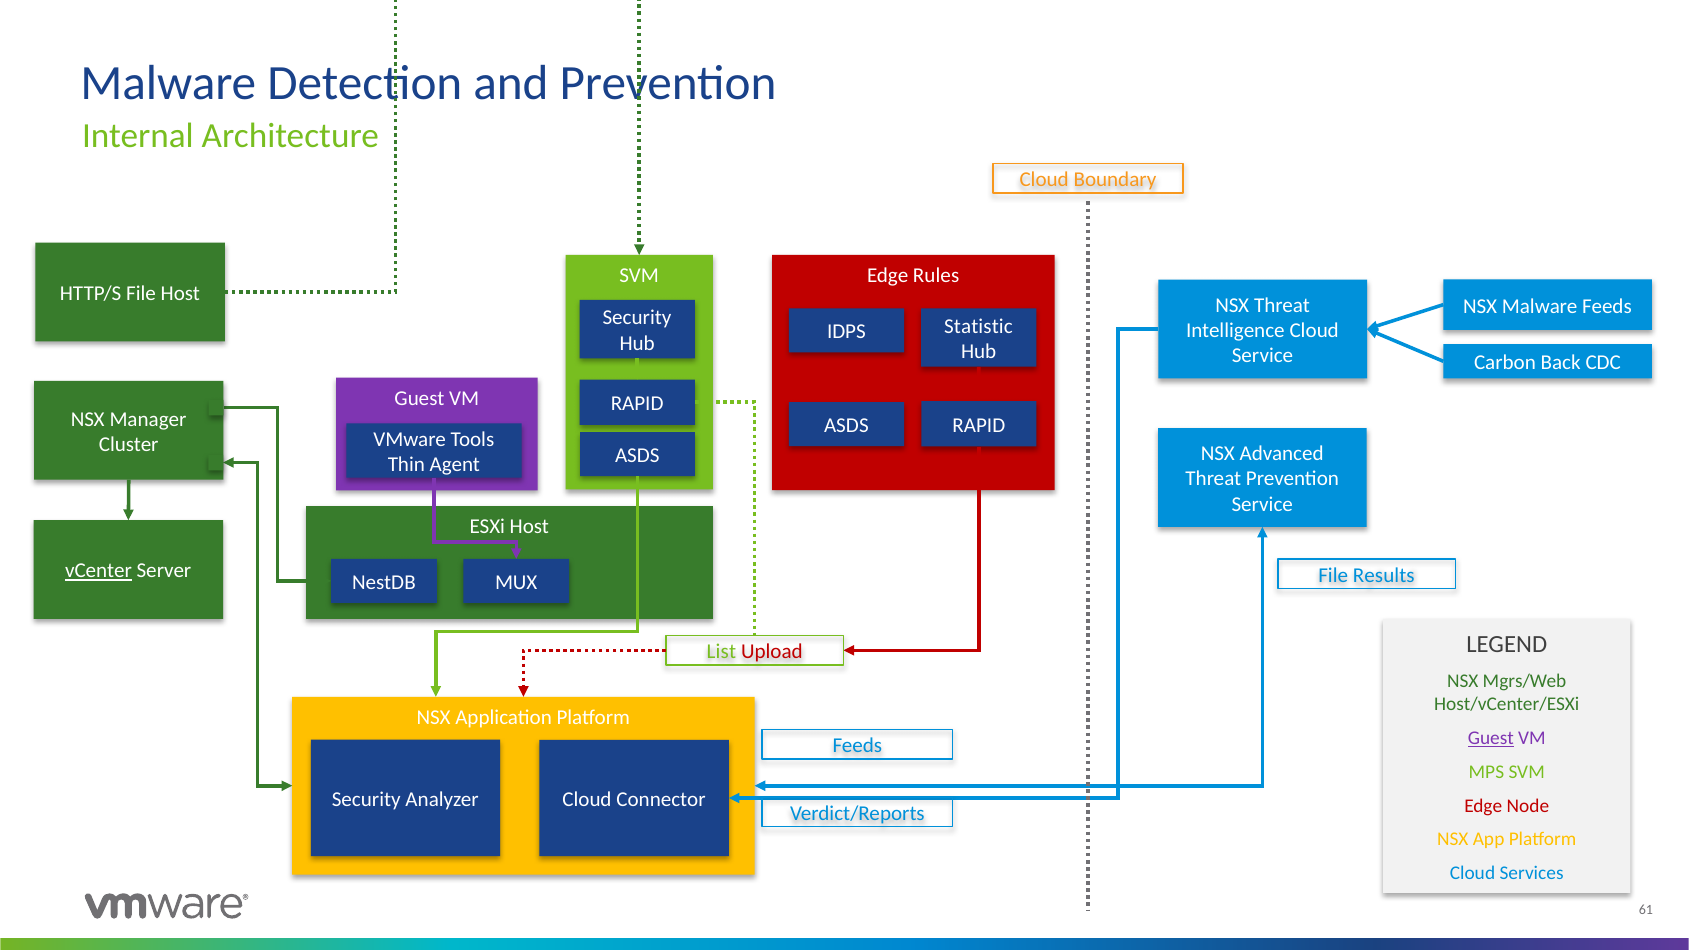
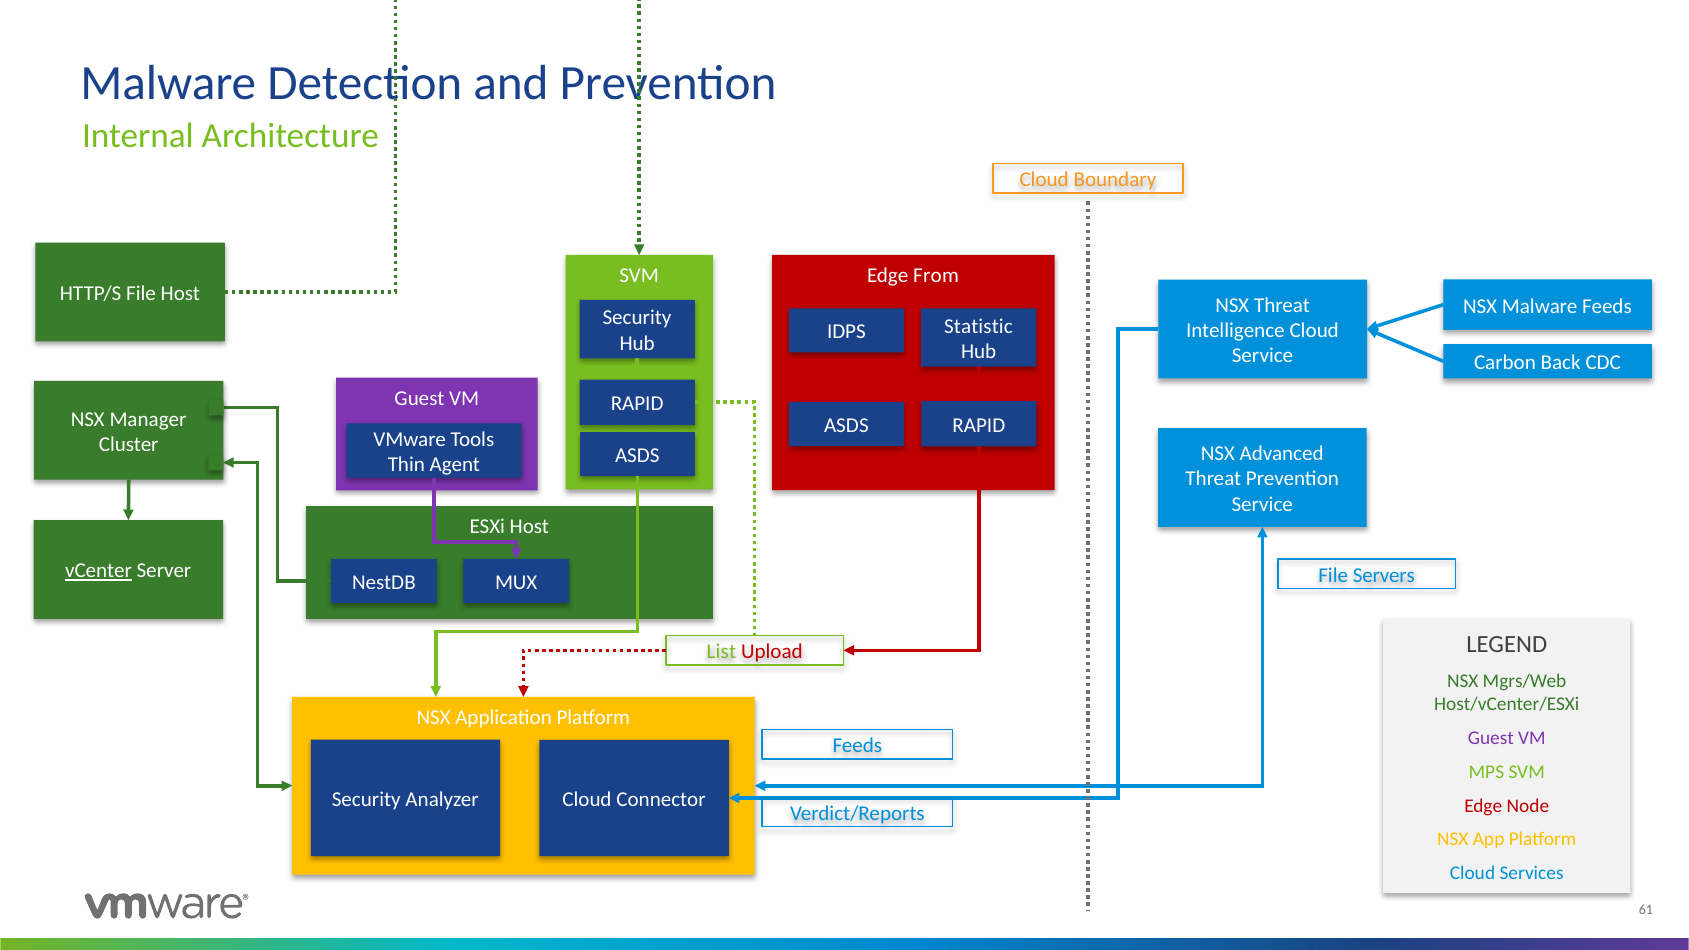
Rules: Rules -> From (936, 275)
Results: Results -> Servers (1384, 575)
Guest underline: present -> none (1491, 738)
